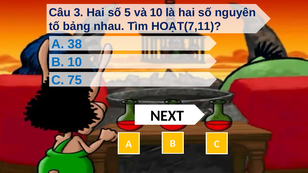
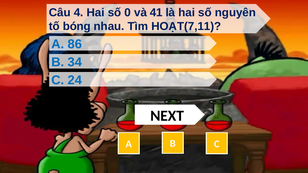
3: 3 -> 4 (79, 13)
5: 5 -> 0 (128, 13)
và 10: 10 -> 41 (156, 13)
bảng: bảng -> bóng (77, 26)
38: 38 -> 86 (75, 44)
B 10: 10 -> 34 (75, 62)
75: 75 -> 24 (75, 80)
